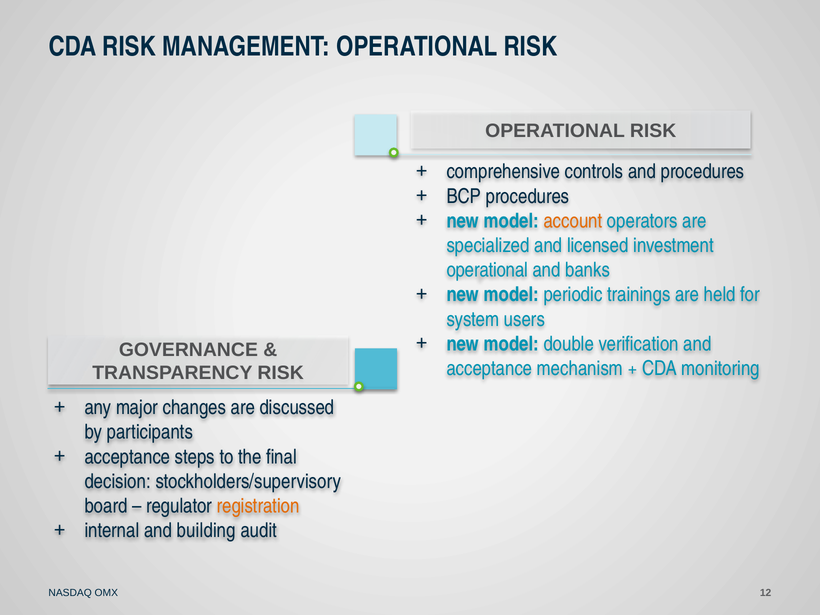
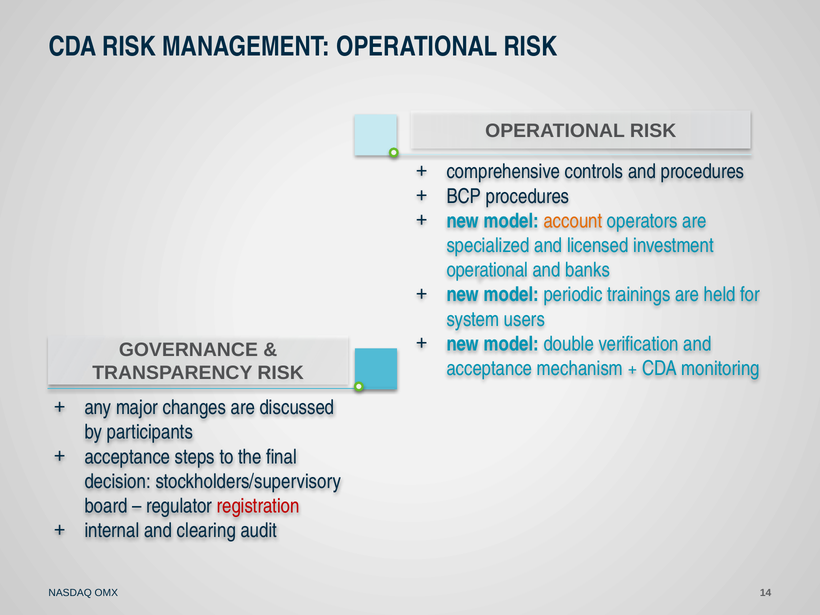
registration colour: orange -> red (258, 506)
building: building -> clearing (206, 531)
12: 12 -> 14 (766, 593)
